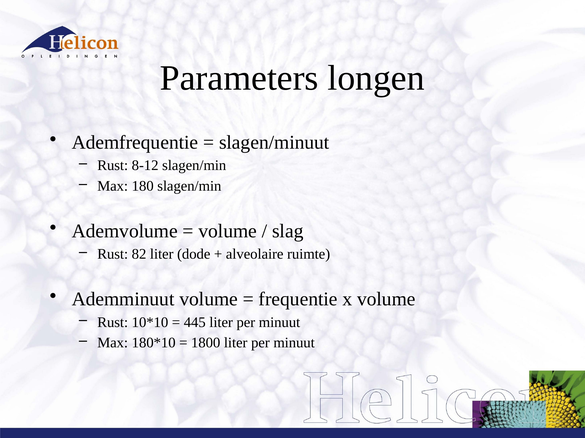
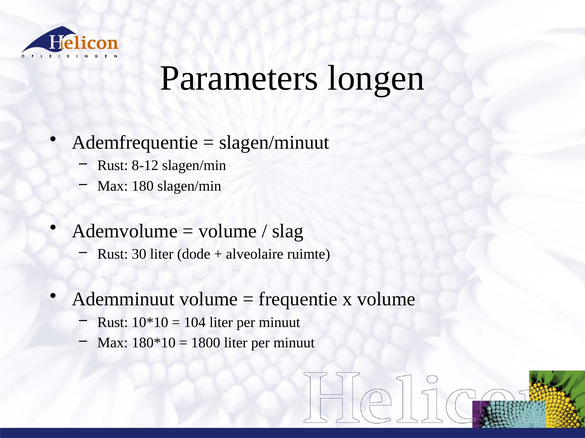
82: 82 -> 30 (139, 255)
445: 445 -> 104 (195, 323)
